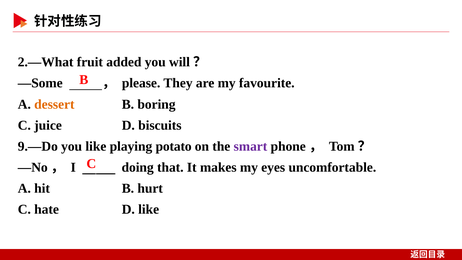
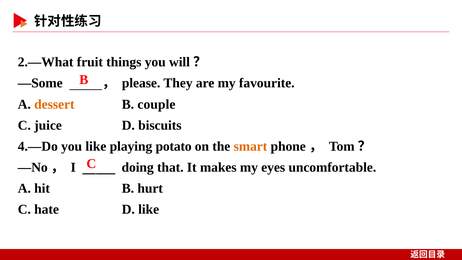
added: added -> things (124, 62)
boring: boring -> couple (156, 104)
9.—Do: 9.—Do -> 4.—Do (38, 146)
smart colour: purple -> orange (250, 146)
